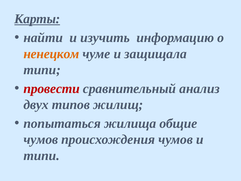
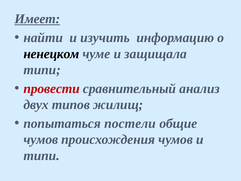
Карты: Карты -> Имеет (37, 19)
ненецком colour: orange -> black (51, 54)
жилища: жилища -> постели (130, 123)
